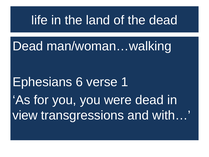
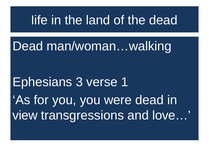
6: 6 -> 3 (79, 82)
with…: with… -> love… (172, 115)
